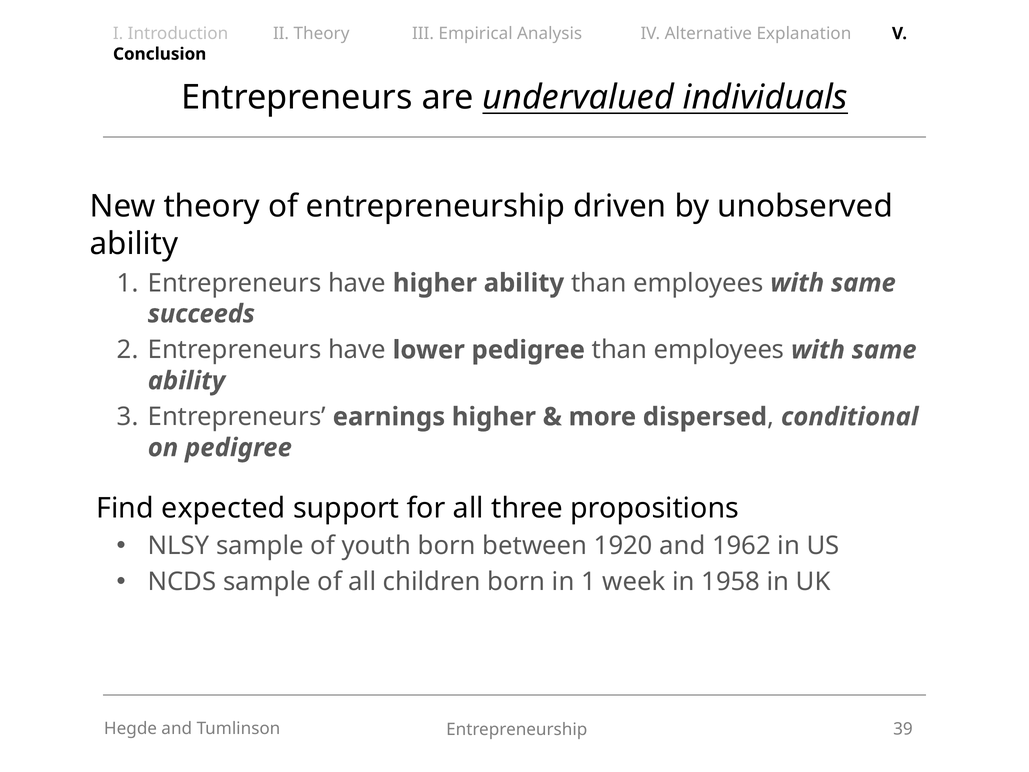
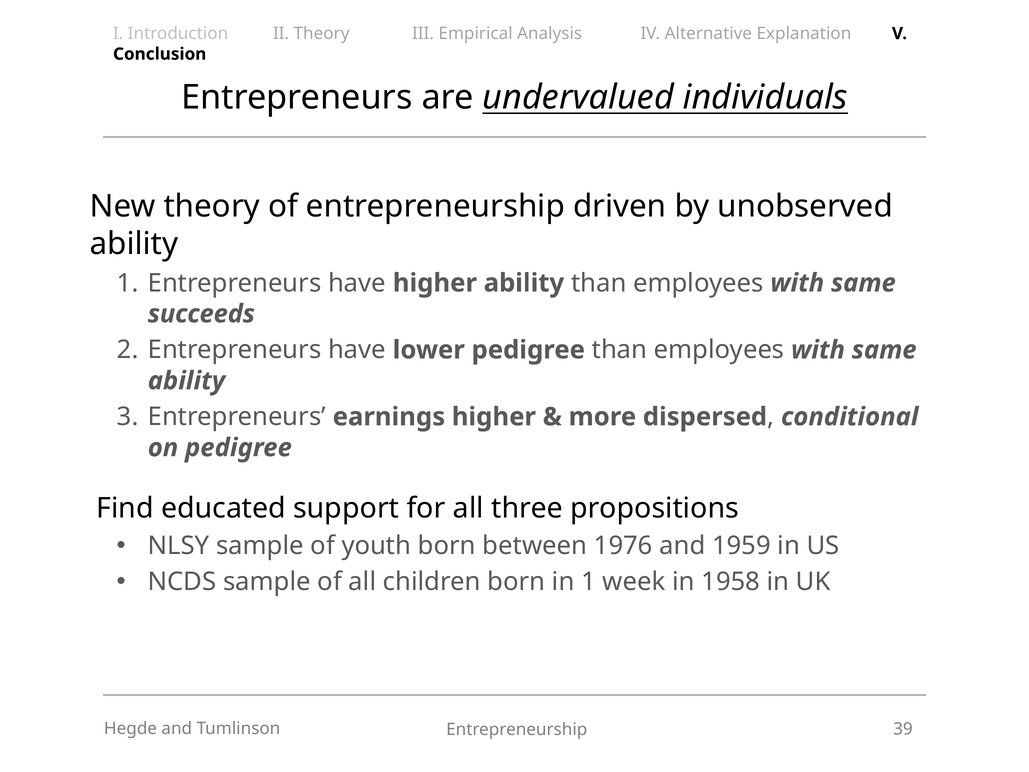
expected: expected -> educated (224, 508)
1920: 1920 -> 1976 (623, 546)
1962: 1962 -> 1959 (741, 546)
